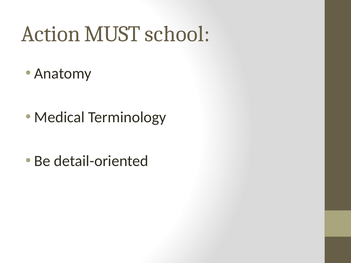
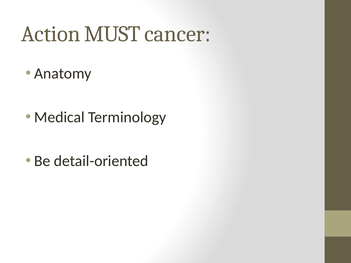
school: school -> cancer (177, 34)
